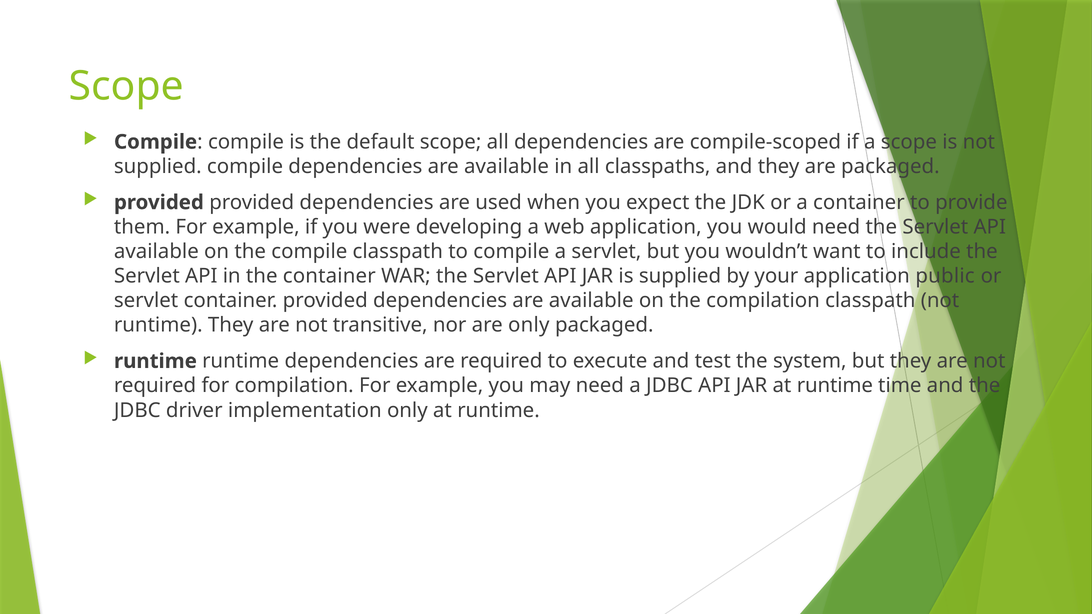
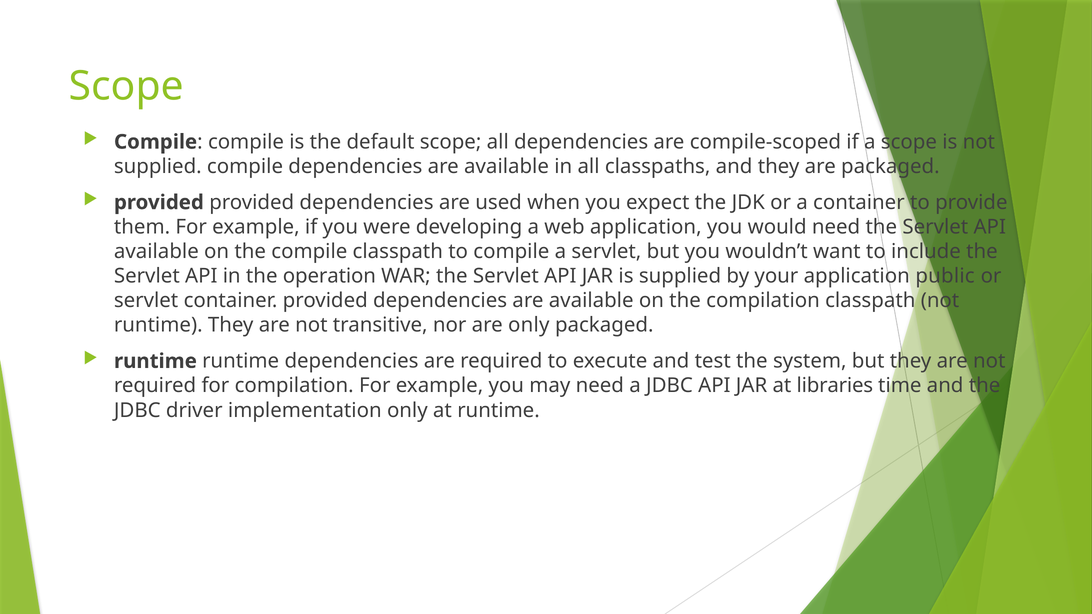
the container: container -> operation (329, 276)
JAR at runtime: runtime -> libraries (835, 386)
